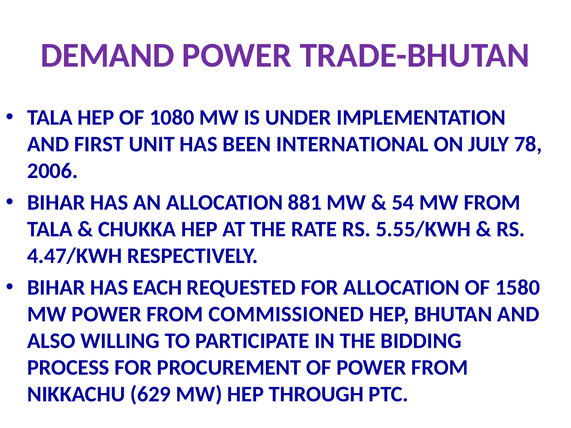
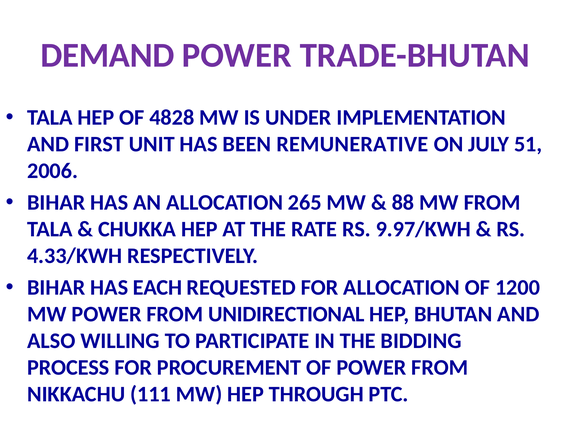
1080: 1080 -> 4828 (172, 118)
INTERNATIONAL: INTERNATIONAL -> REMUNERATIVE (352, 144)
78: 78 -> 51 (528, 144)
881: 881 -> 265 (305, 203)
54: 54 -> 88 (403, 203)
5.55/KWH: 5.55/KWH -> 9.97/KWH (423, 229)
4.47/KWH: 4.47/KWH -> 4.33/KWH (75, 256)
1580: 1580 -> 1200 (518, 288)
COMMISSIONED: COMMISSIONED -> UNIDIRECTIONAL (286, 314)
629: 629 -> 111 (151, 394)
